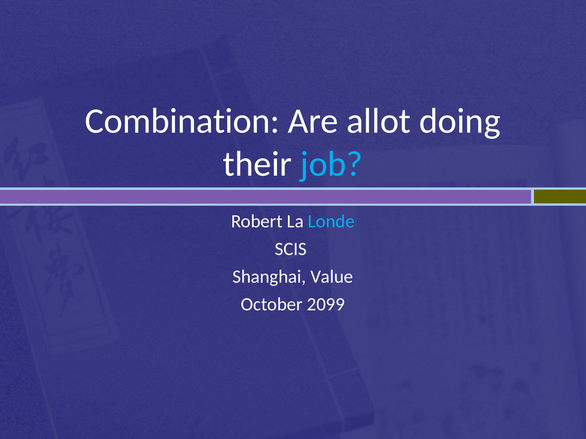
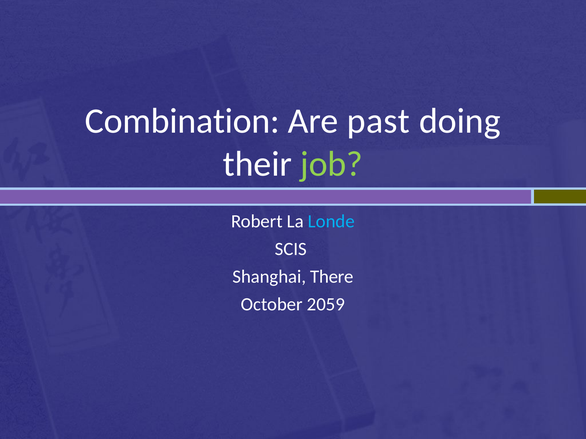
allot: allot -> past (378, 121)
job colour: light blue -> light green (332, 164)
Value: Value -> There (332, 277)
2099: 2099 -> 2059 (326, 305)
